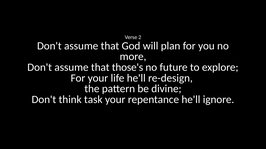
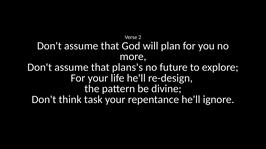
those's: those's -> plans's (127, 68)
